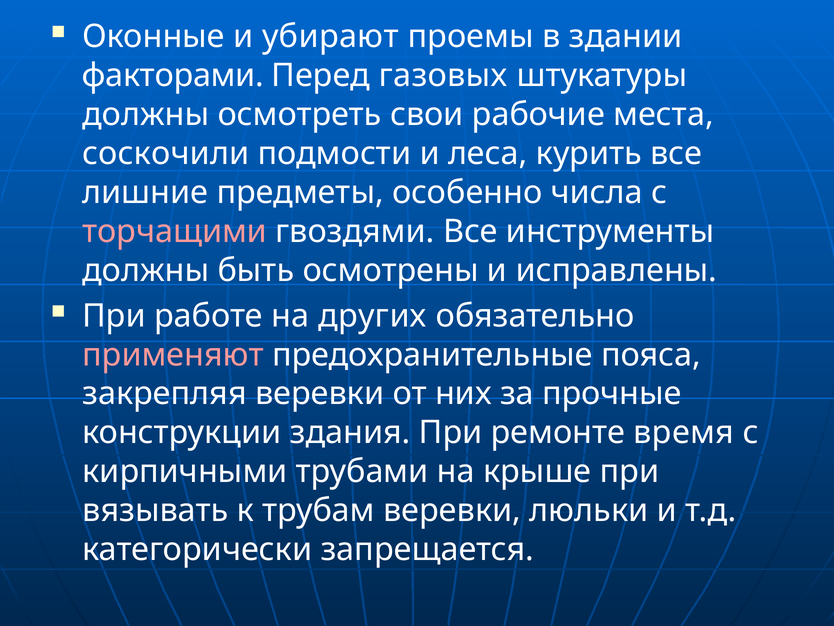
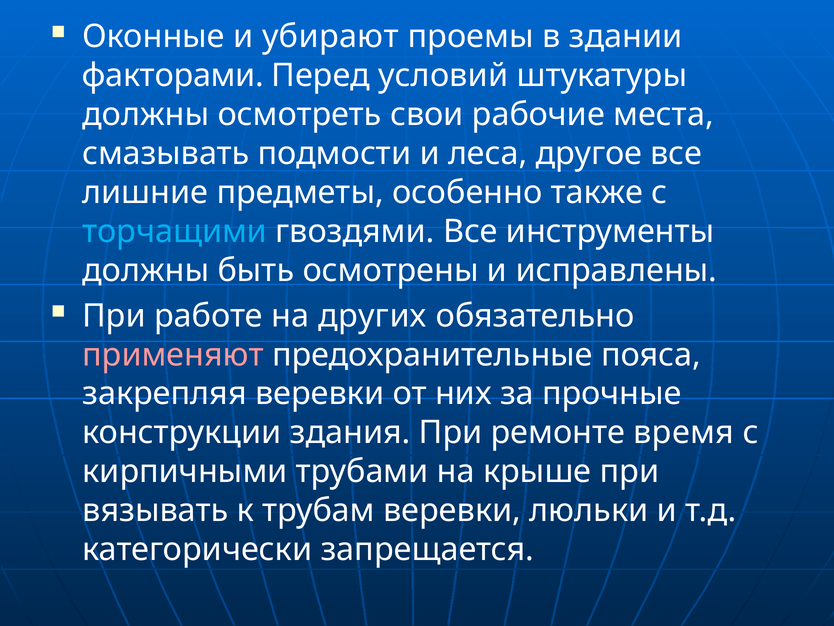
газовых: газовых -> условий (443, 75)
соскочили: соскочили -> смазывать (166, 153)
курить: курить -> другое (589, 153)
числа: числа -> также (597, 192)
торчащими colour: pink -> light blue (175, 231)
